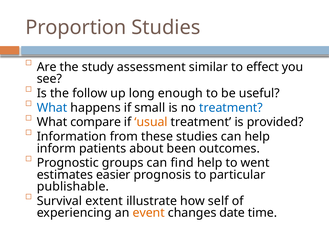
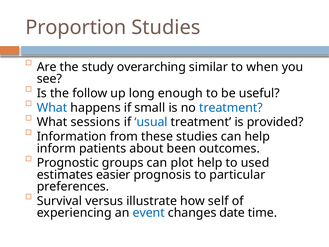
assessment: assessment -> overarching (151, 67)
effect: effect -> when (262, 67)
compare: compare -> sessions (96, 122)
usual colour: orange -> blue (151, 122)
find: find -> plot (182, 163)
went: went -> used (255, 163)
publishable: publishable -> preferences (73, 186)
extent: extent -> versus (104, 201)
event colour: orange -> blue (149, 213)
